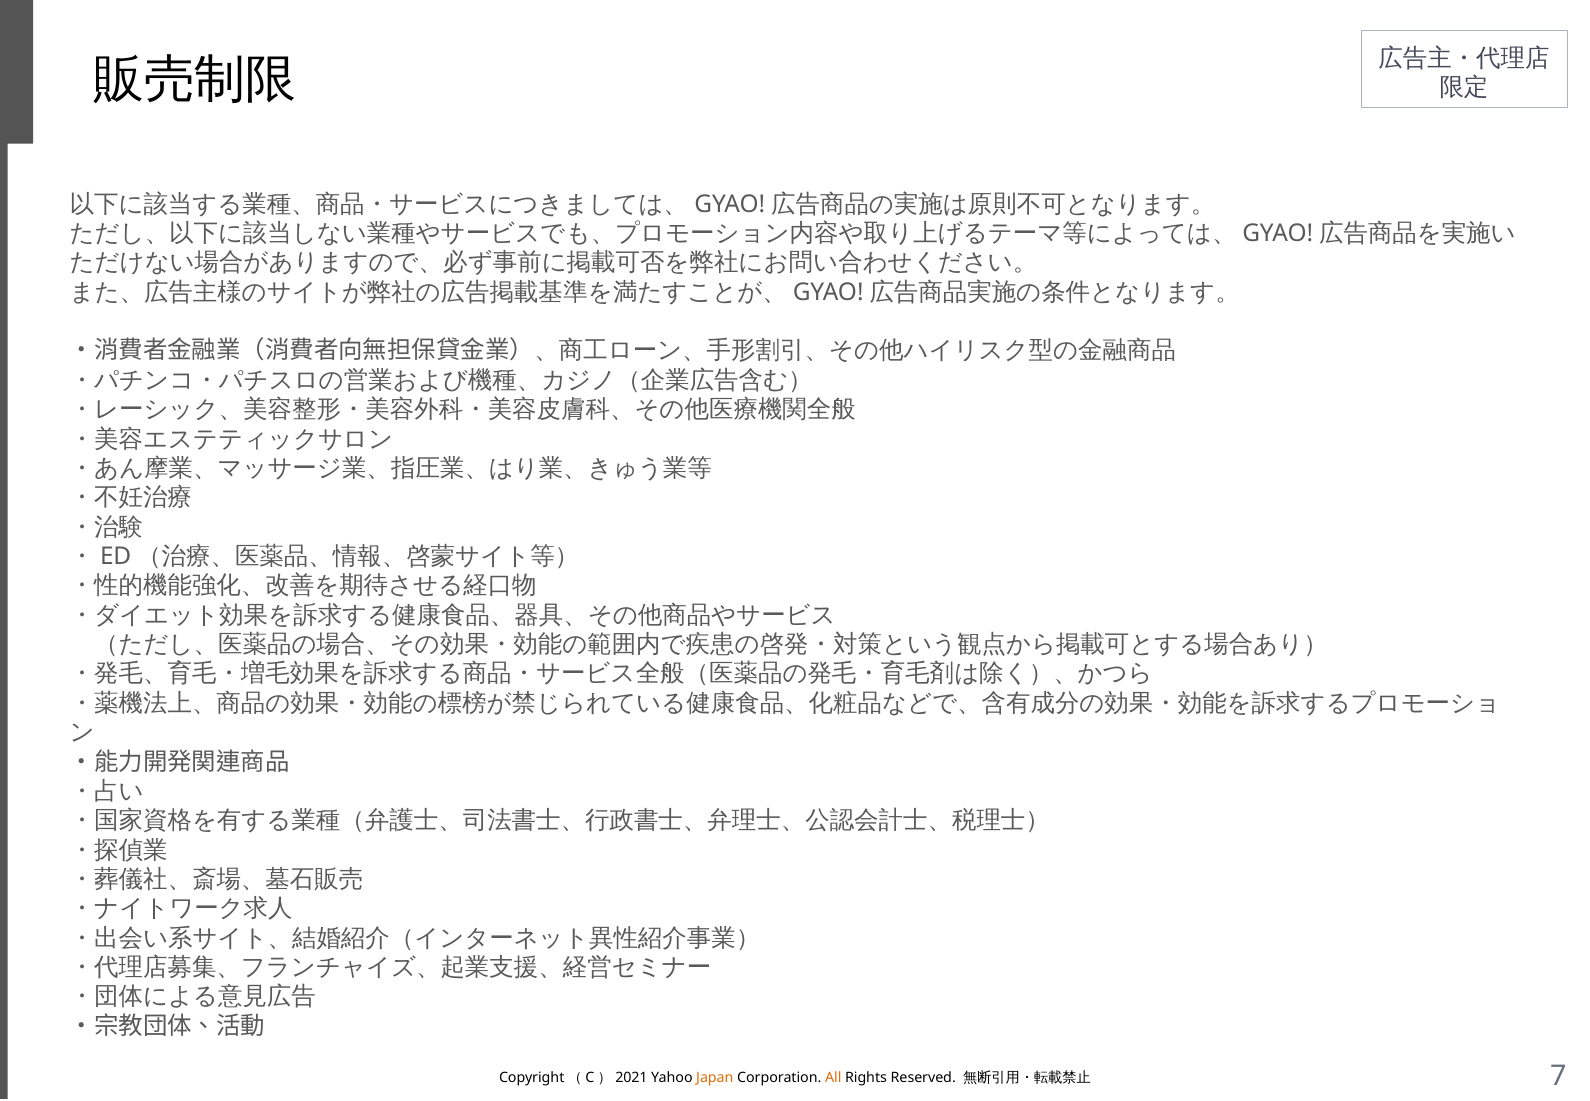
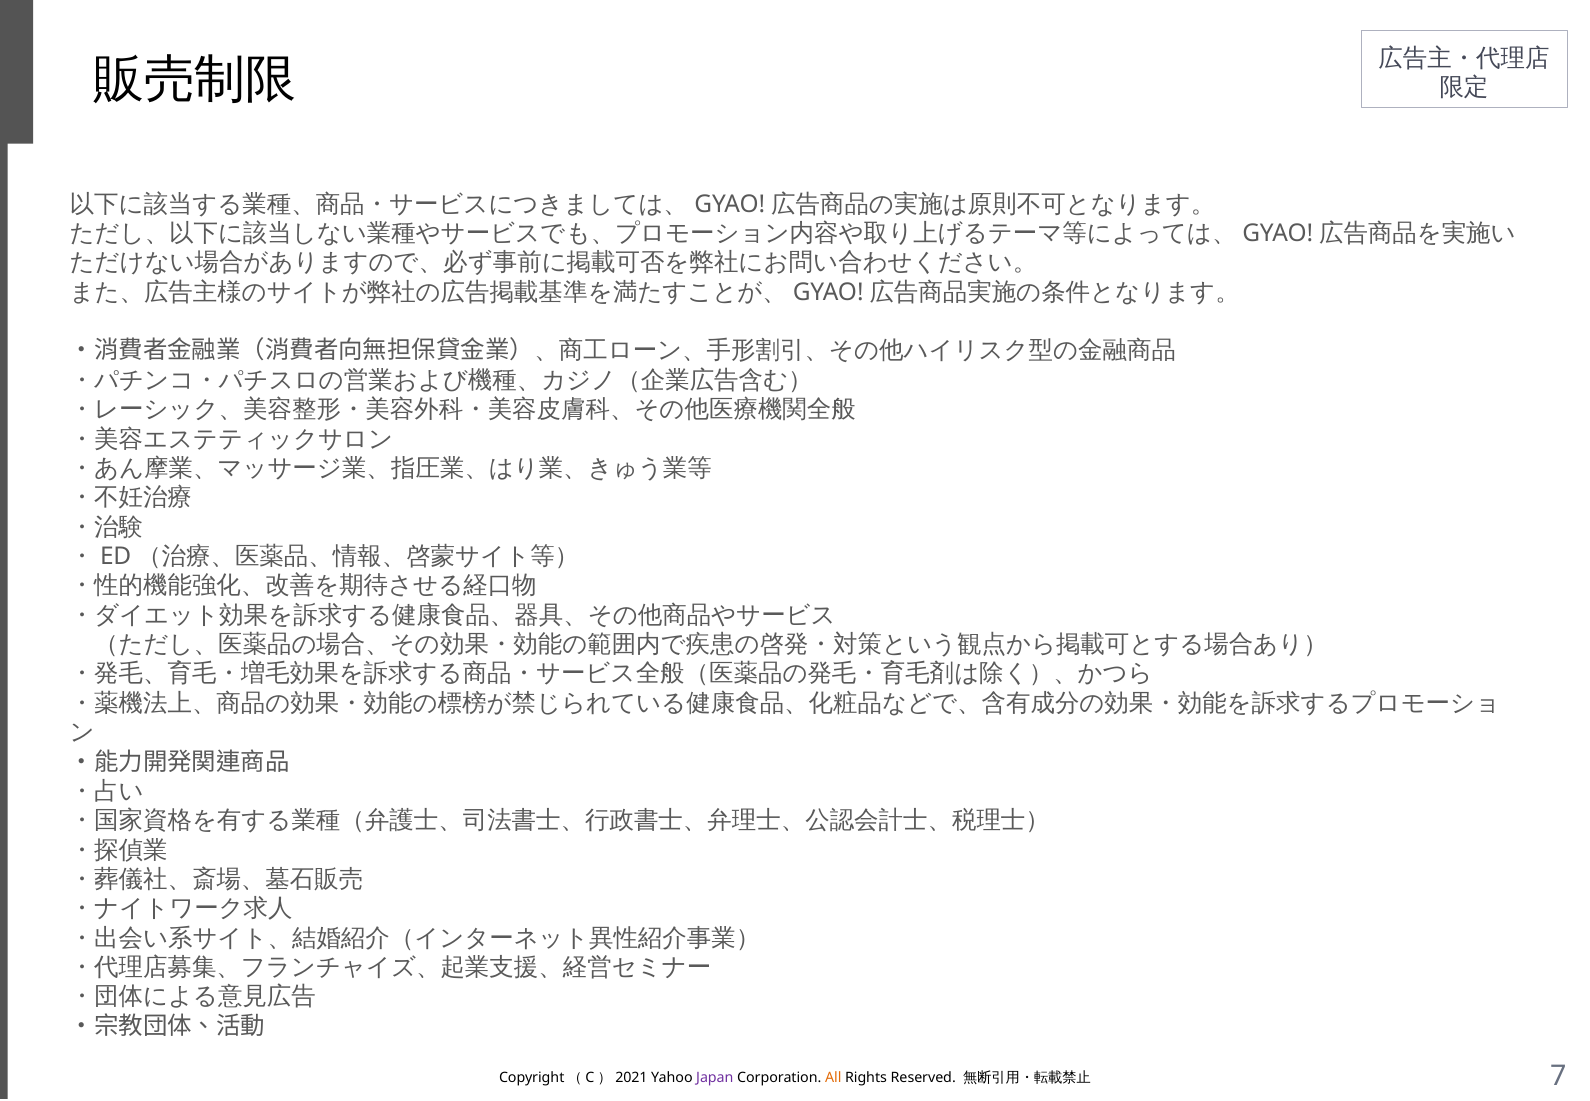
Japan colour: orange -> purple (715, 1077)
